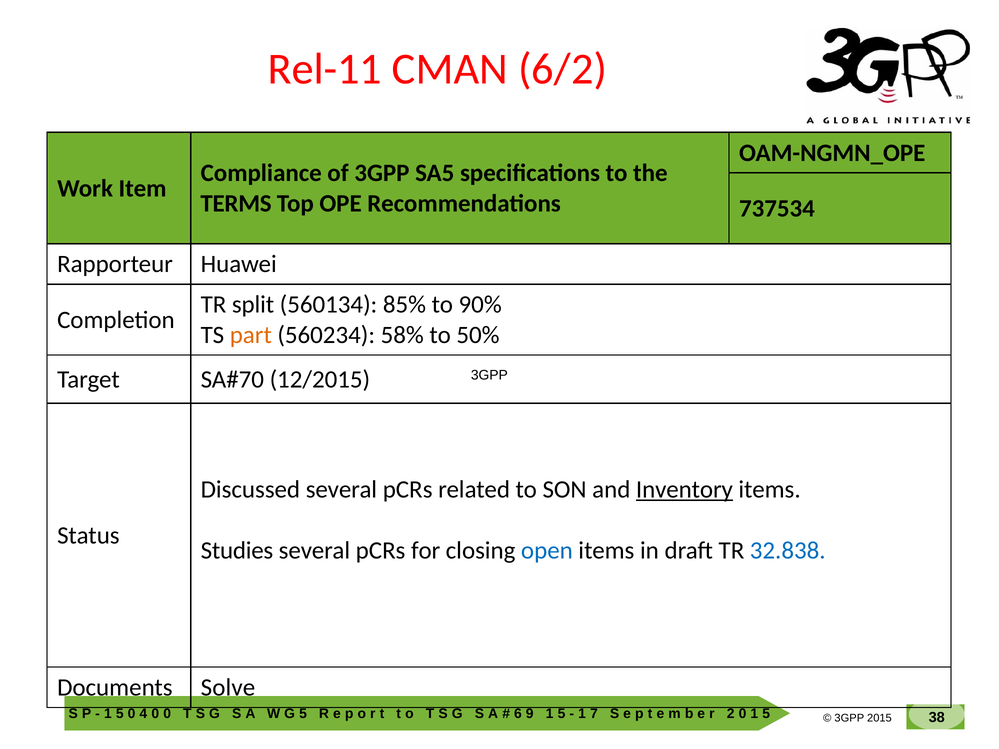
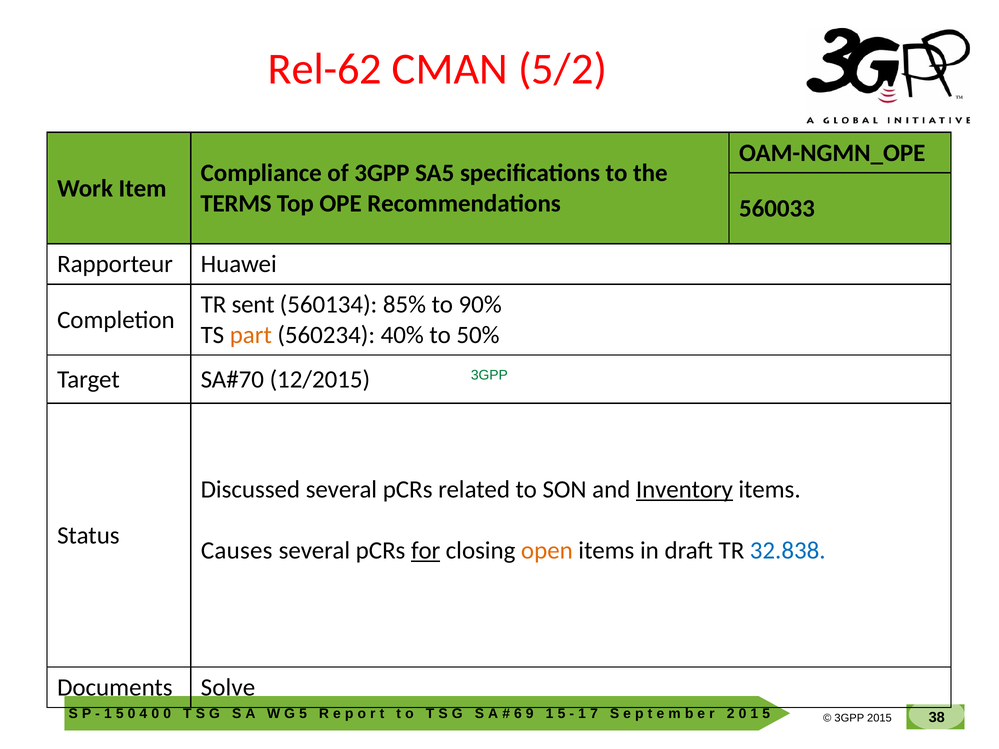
Rel-11: Rel-11 -> Rel-62 (325, 69)
6/2: 6/2 -> 5/2 (563, 69)
737534: 737534 -> 560033 (777, 209)
split: split -> sent (253, 305)
58%: 58% -> 40% (402, 335)
3GPP colour: black -> green (489, 375)
Studies: Studies -> Causes (237, 551)
for underline: none -> present (426, 551)
open colour: blue -> orange (547, 551)
